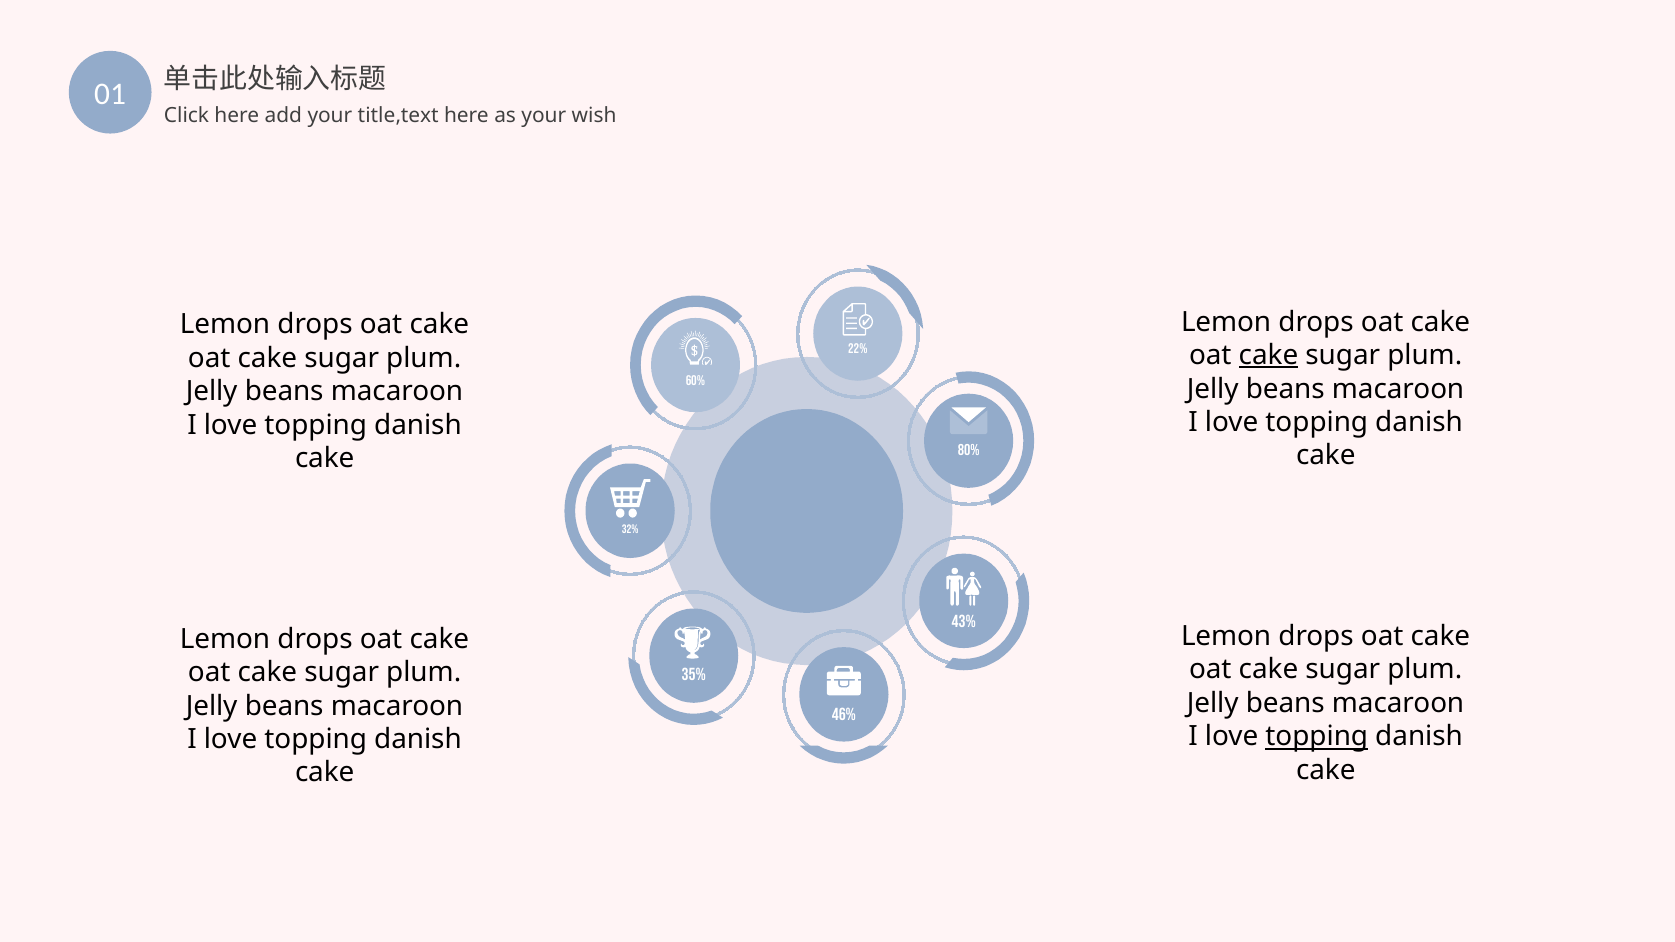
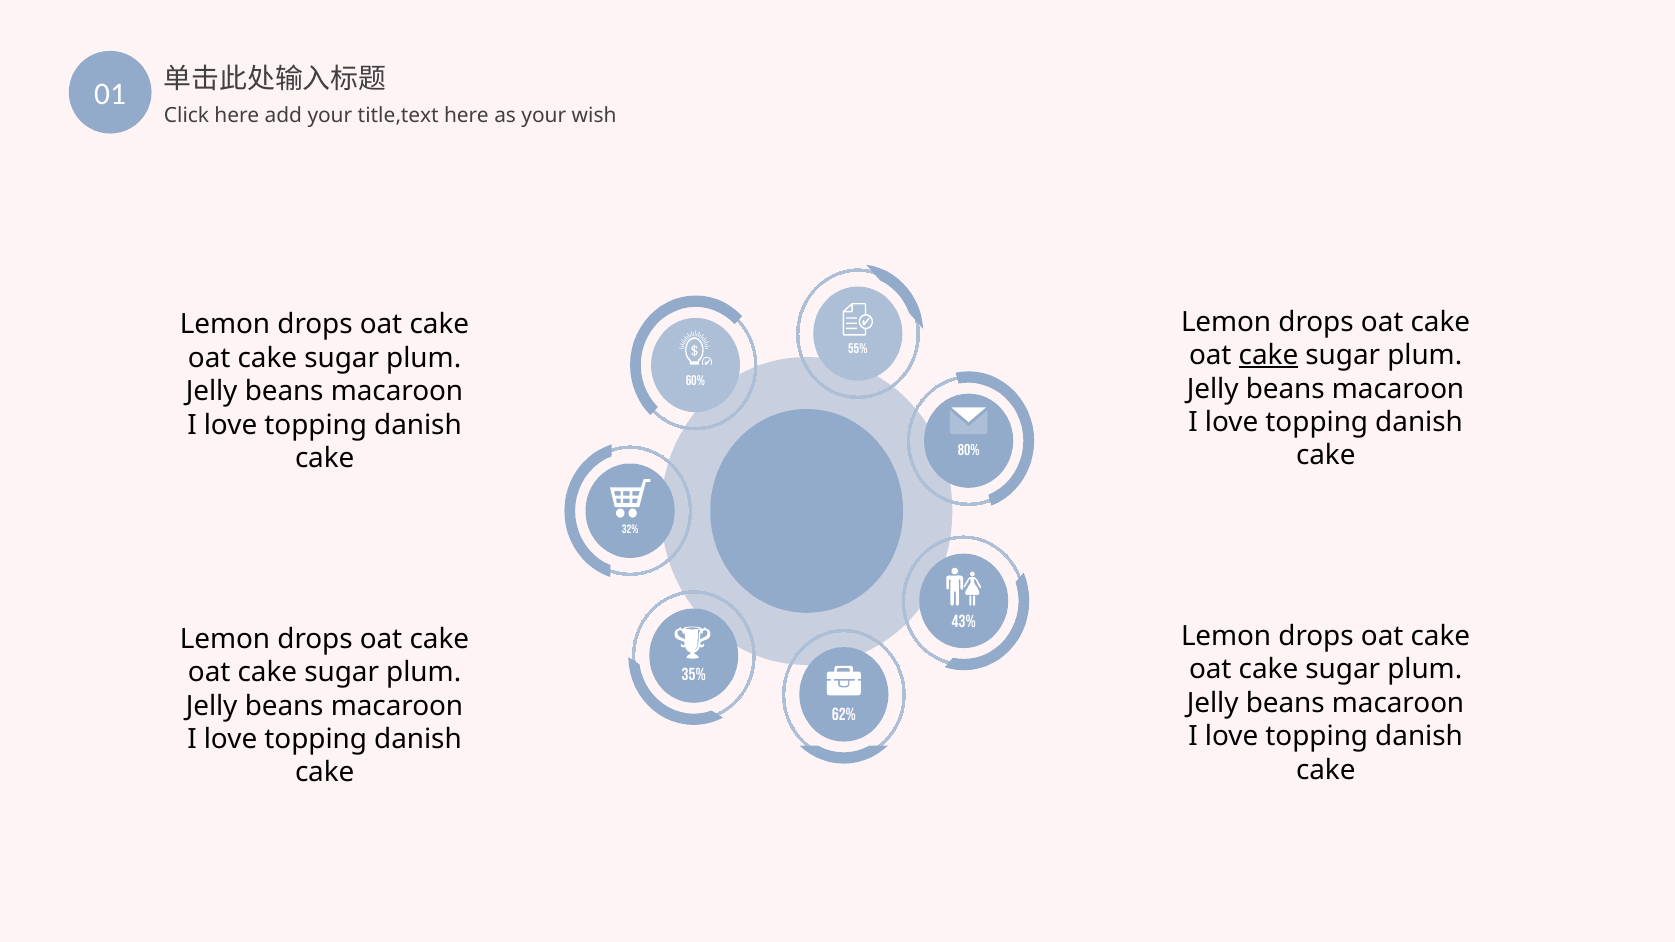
22%: 22% -> 55% (858, 349)
46%: 46% -> 62% (844, 715)
topping underline: present -> none (1317, 737)
